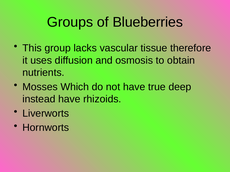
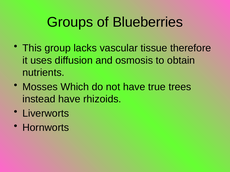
deep: deep -> trees (180, 87)
